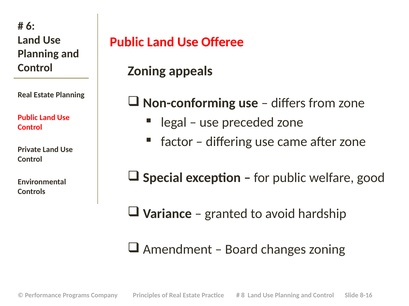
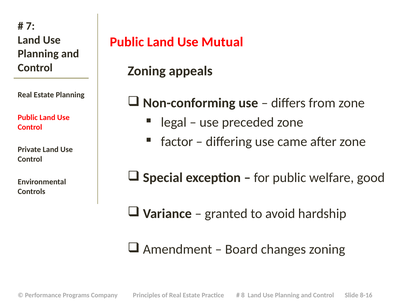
6: 6 -> 7 (30, 26)
Offeree: Offeree -> Mutual (222, 42)
